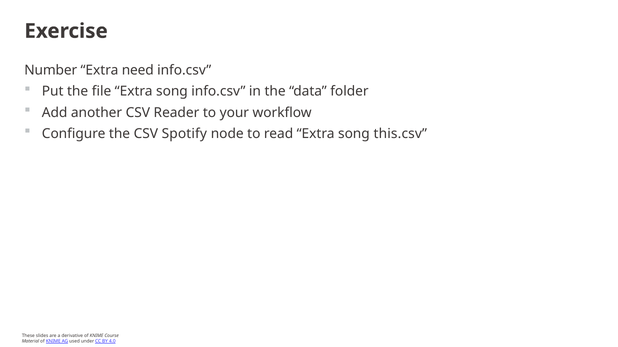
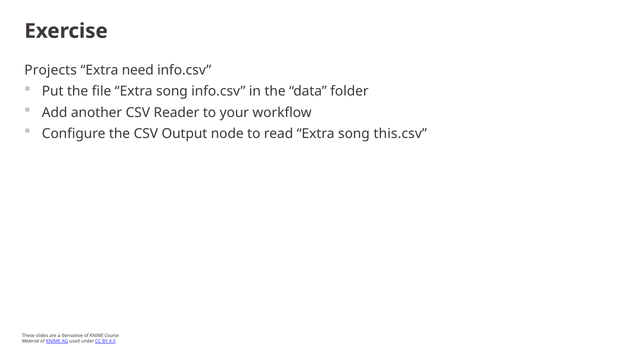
Number: Number -> Projects (51, 71)
Spotify: Spotify -> Output (184, 134)
